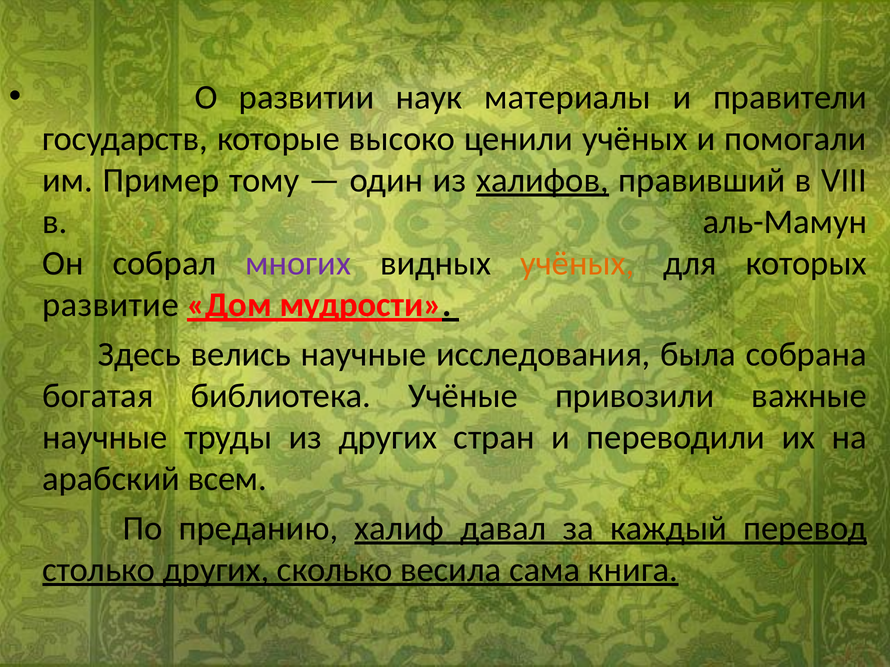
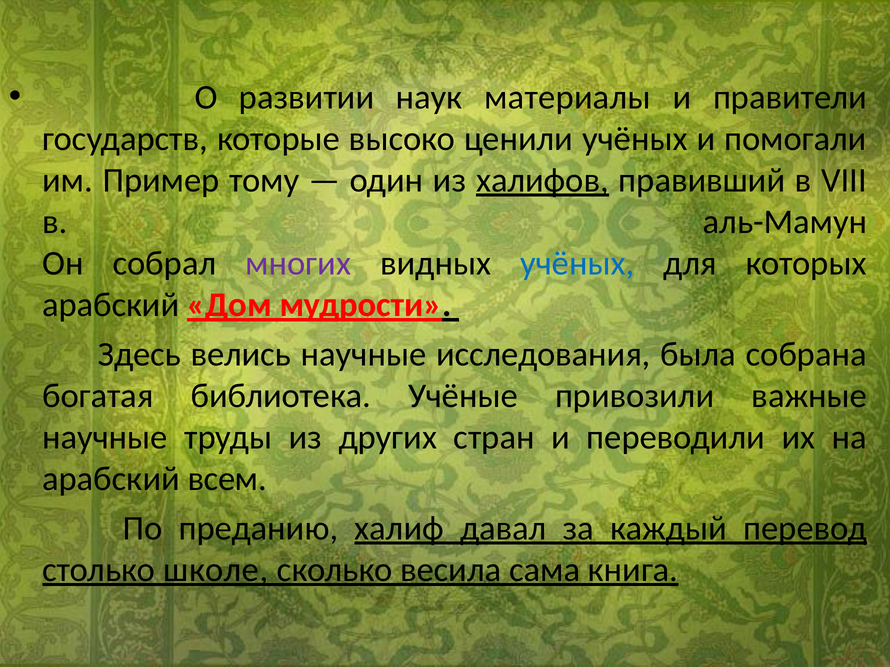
учёных colour: orange -> blue (577, 263)
развитие: развитие -> арабский (111, 305)
столько других: других -> школе (216, 570)
